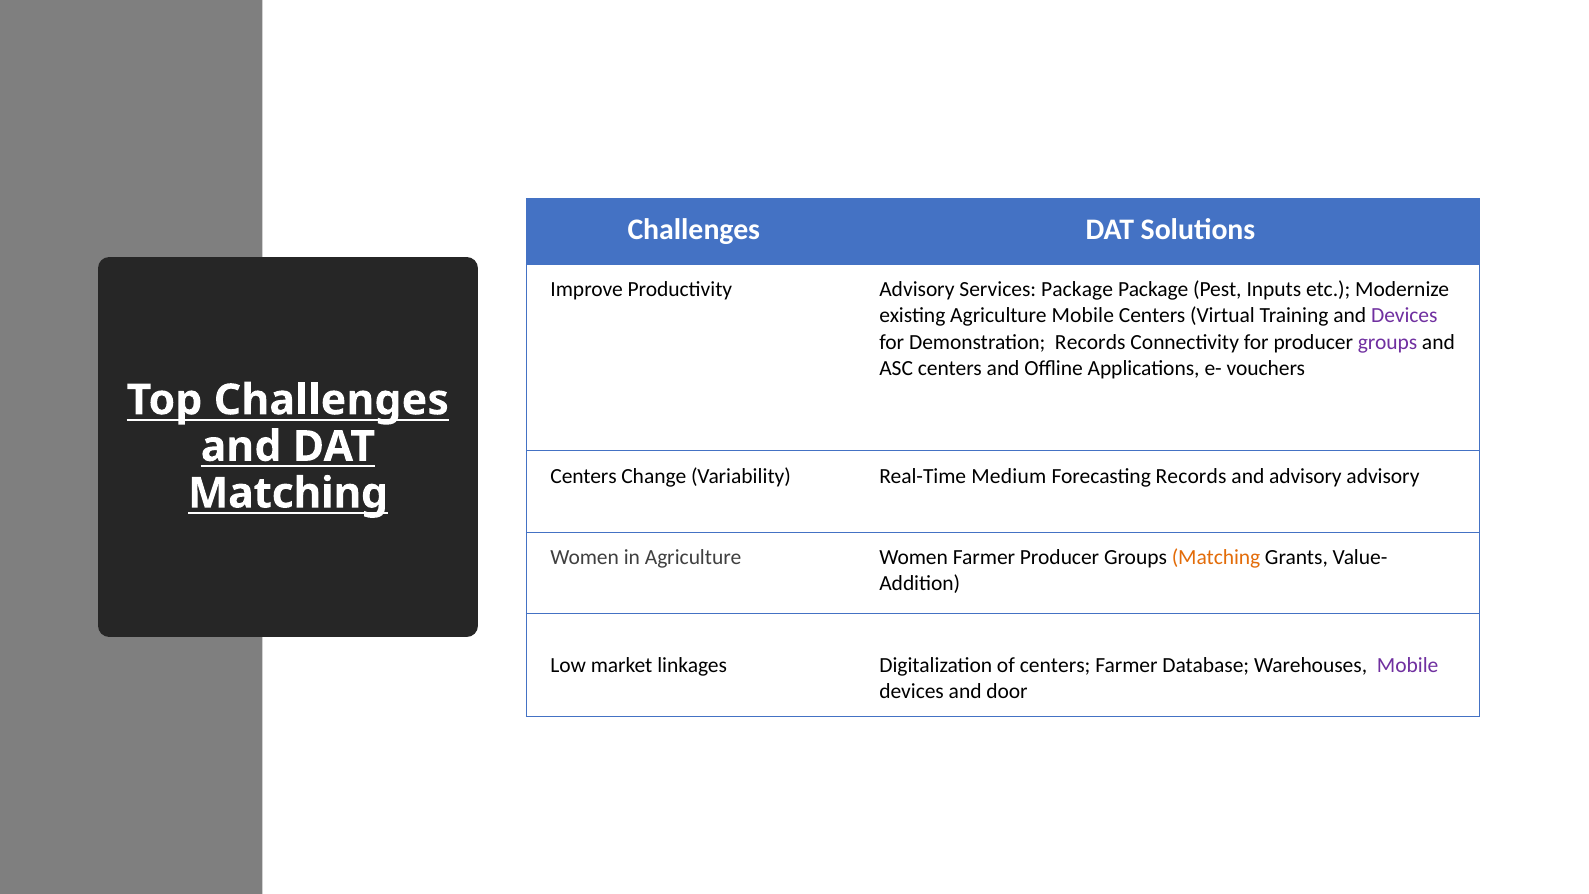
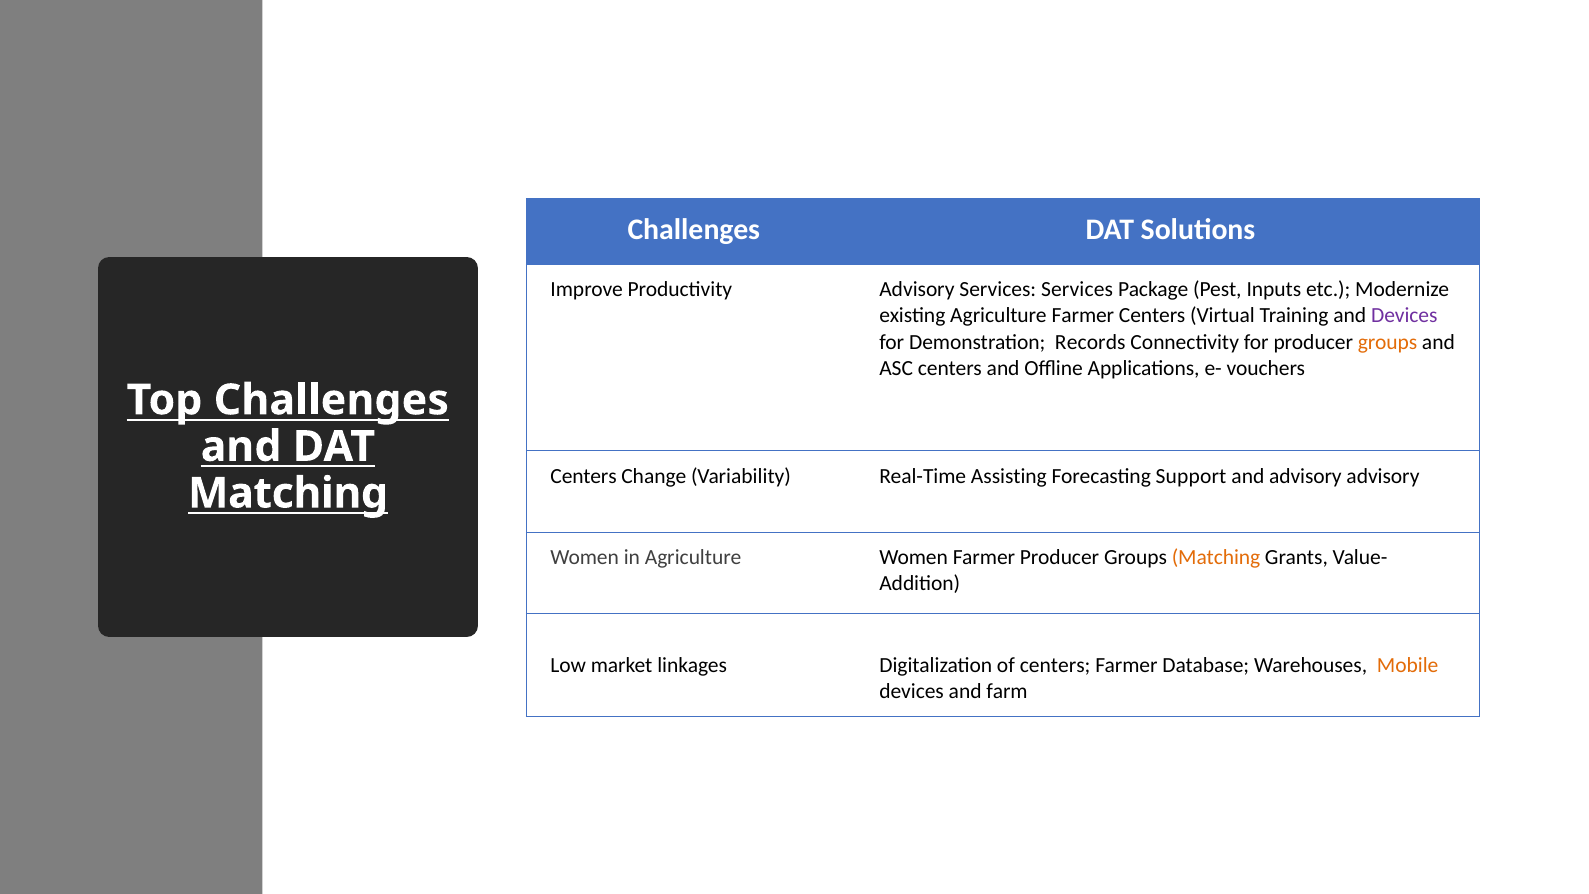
Services Package: Package -> Services (1077, 289)
Agriculture Mobile: Mobile -> Farmer (1083, 316)
groups colour: purple -> orange (1388, 342)
Medium: Medium -> Assisting (1009, 476)
Forecasting Records: Records -> Support (1191, 476)
Mobile colour: purple -> orange (1408, 665)
door: door -> farm (1007, 691)
